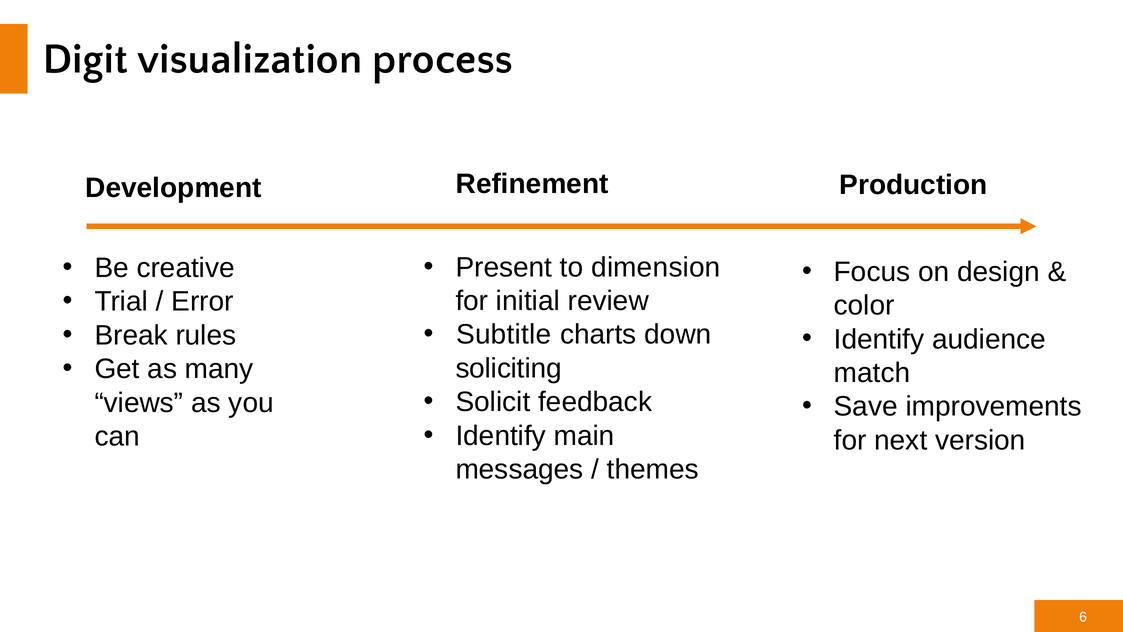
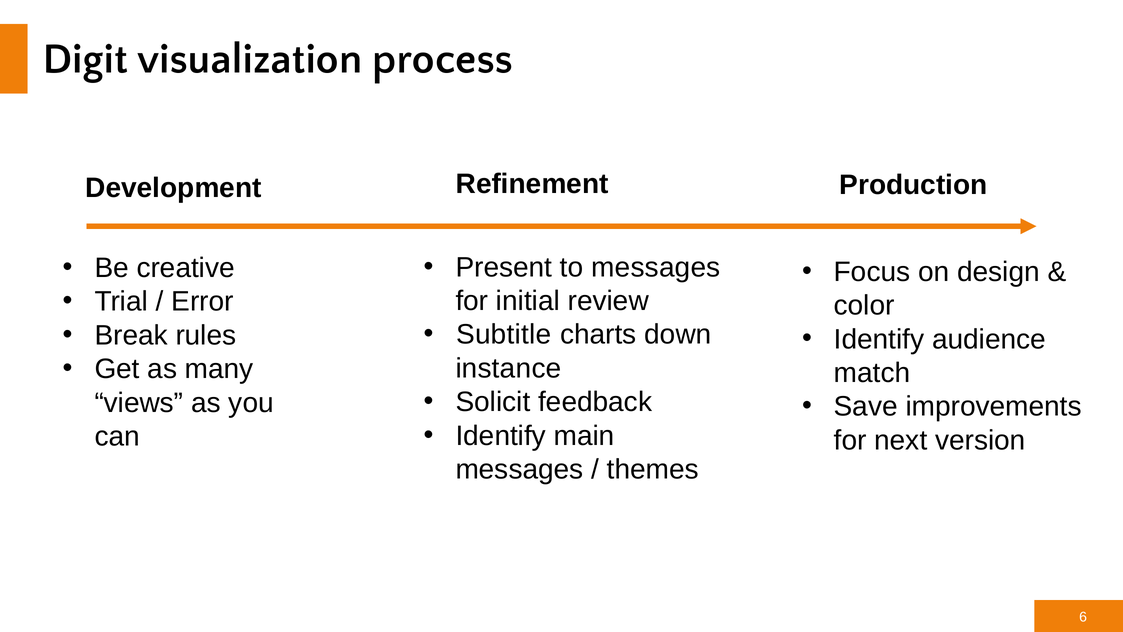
to dimension: dimension -> messages (656, 267)
soliciting: soliciting -> instance (508, 368)
